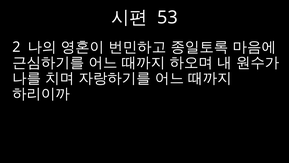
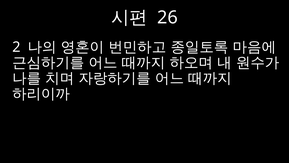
53: 53 -> 26 (167, 17)
